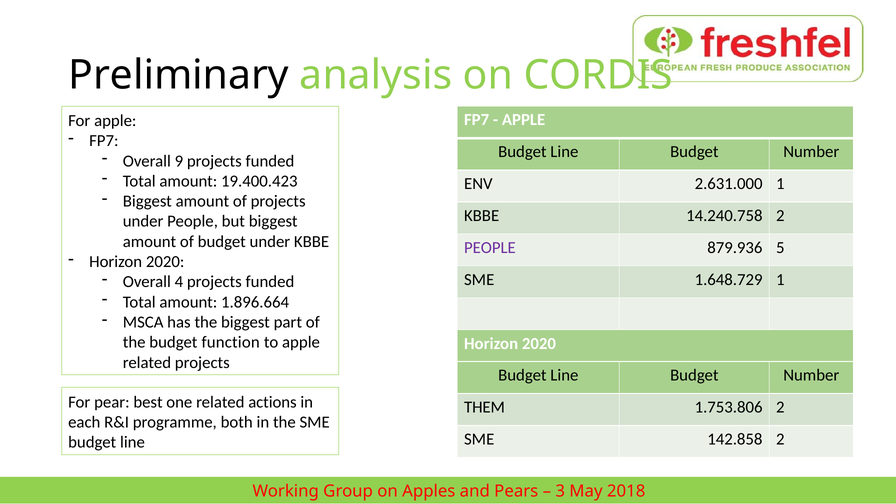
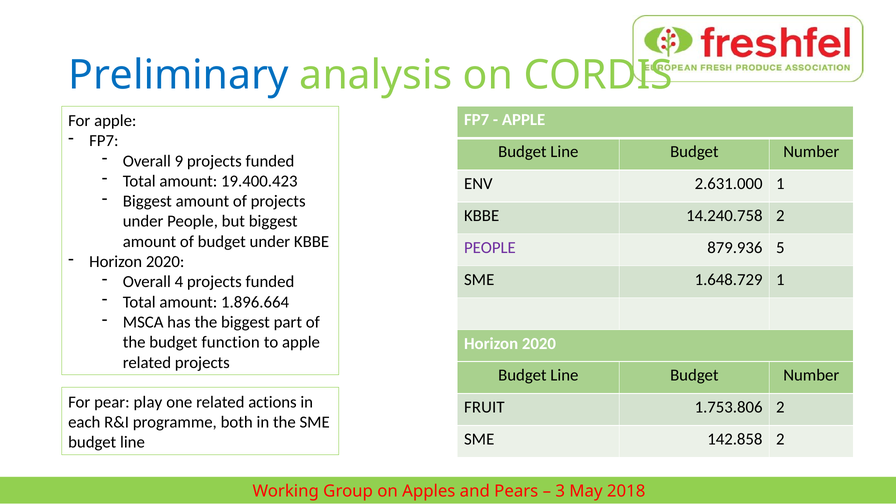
Preliminary colour: black -> blue (179, 75)
best: best -> play (148, 402)
THEM: THEM -> FRUIT (484, 407)
